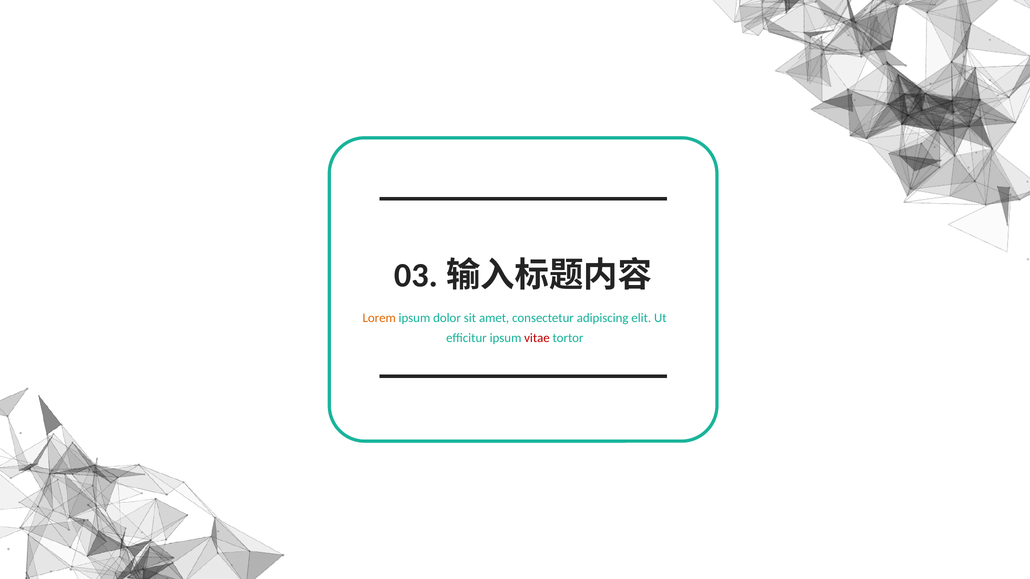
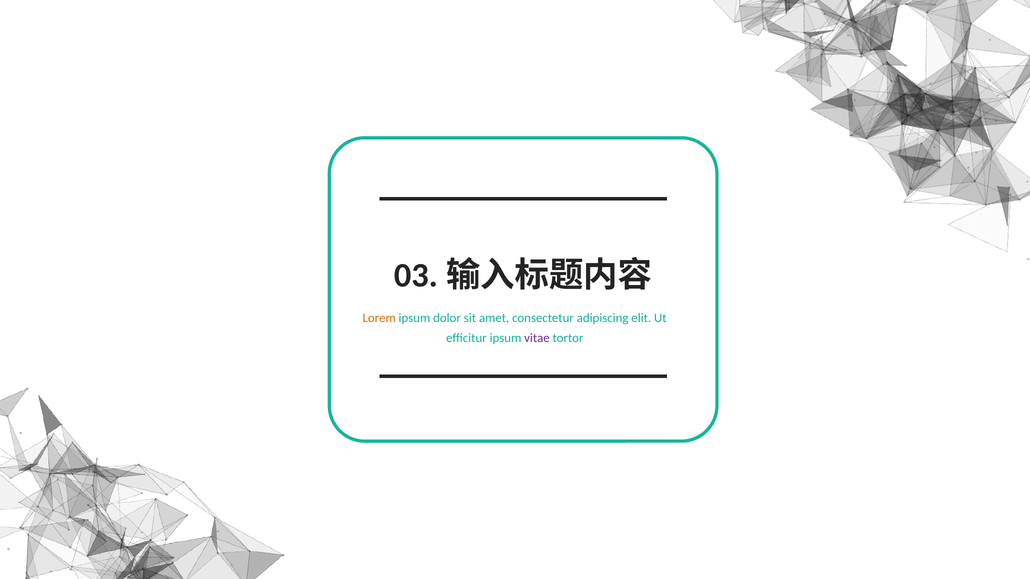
vitae colour: red -> purple (537, 338)
